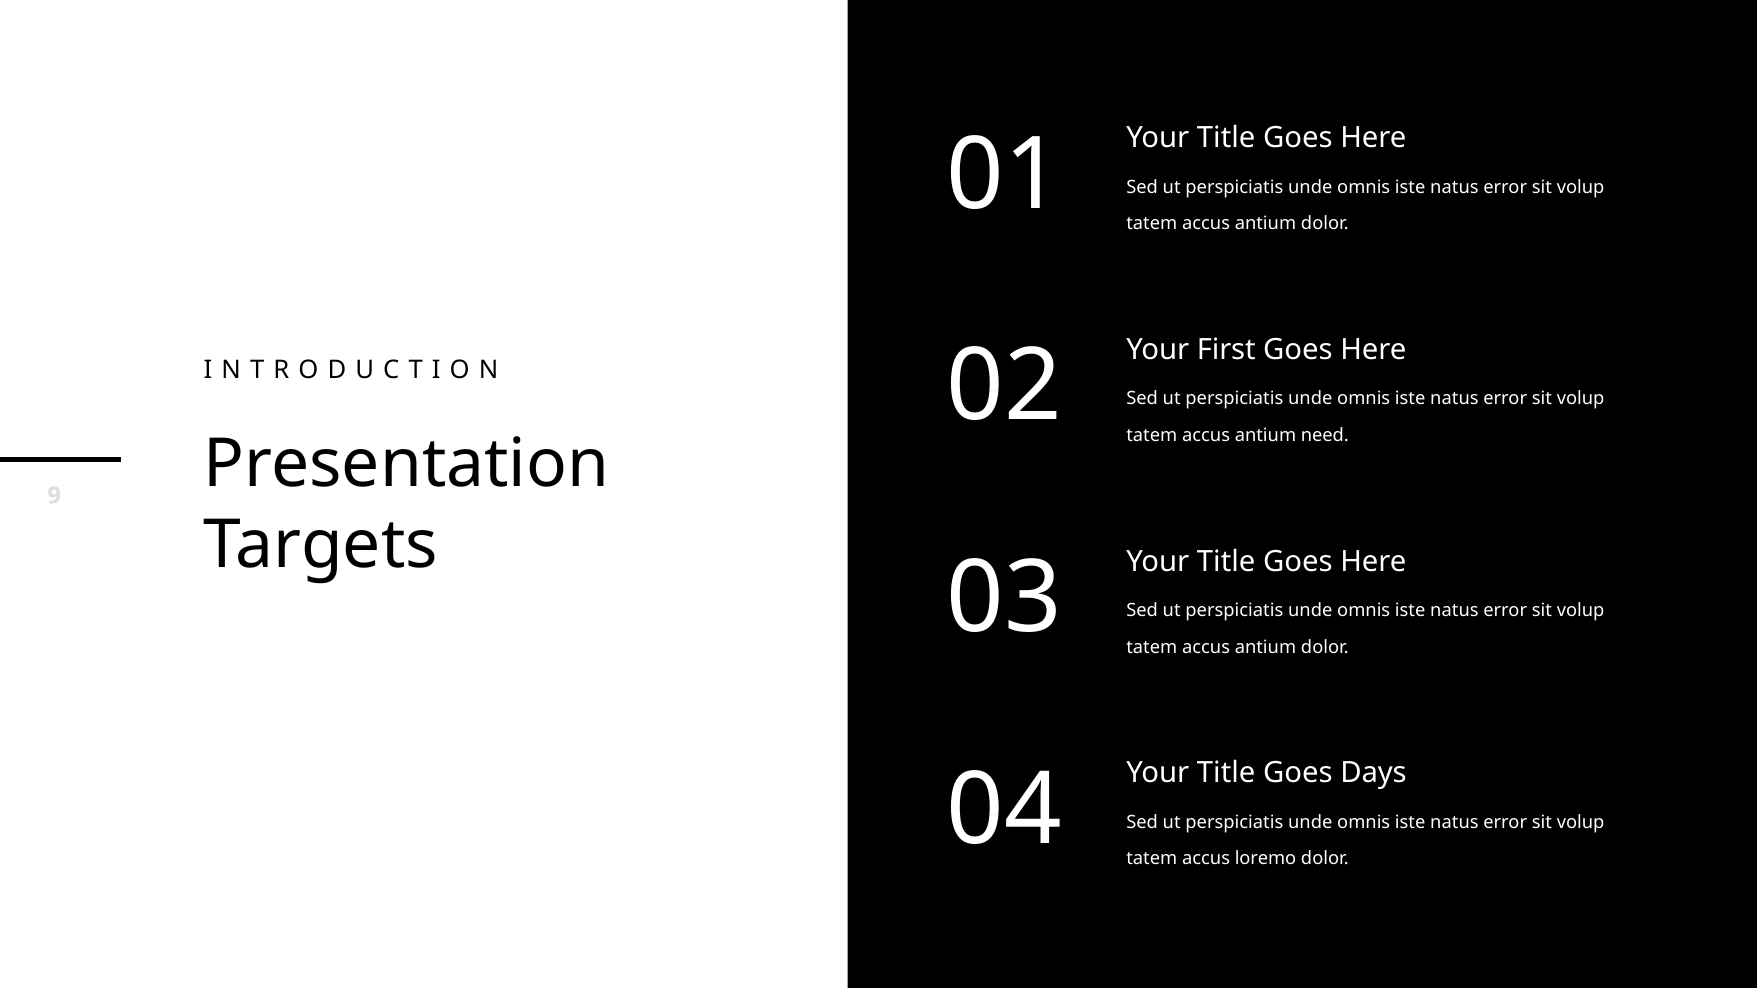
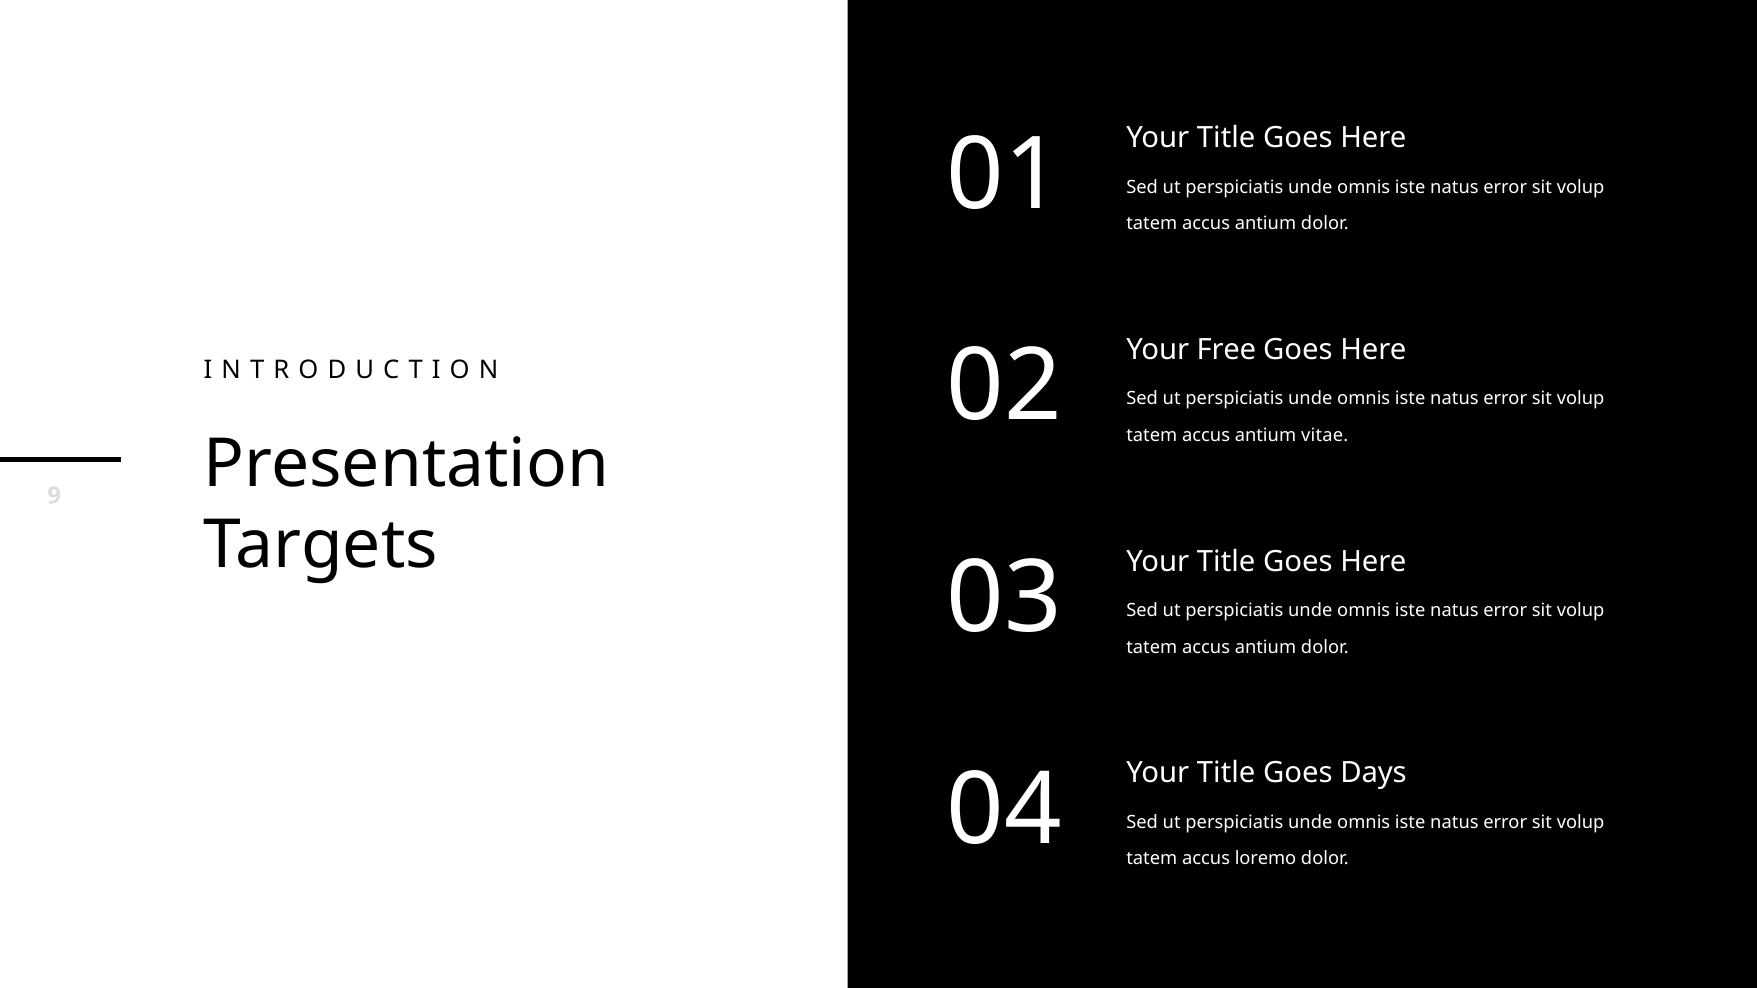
First: First -> Free (1226, 350)
need: need -> vitae (1325, 435)
